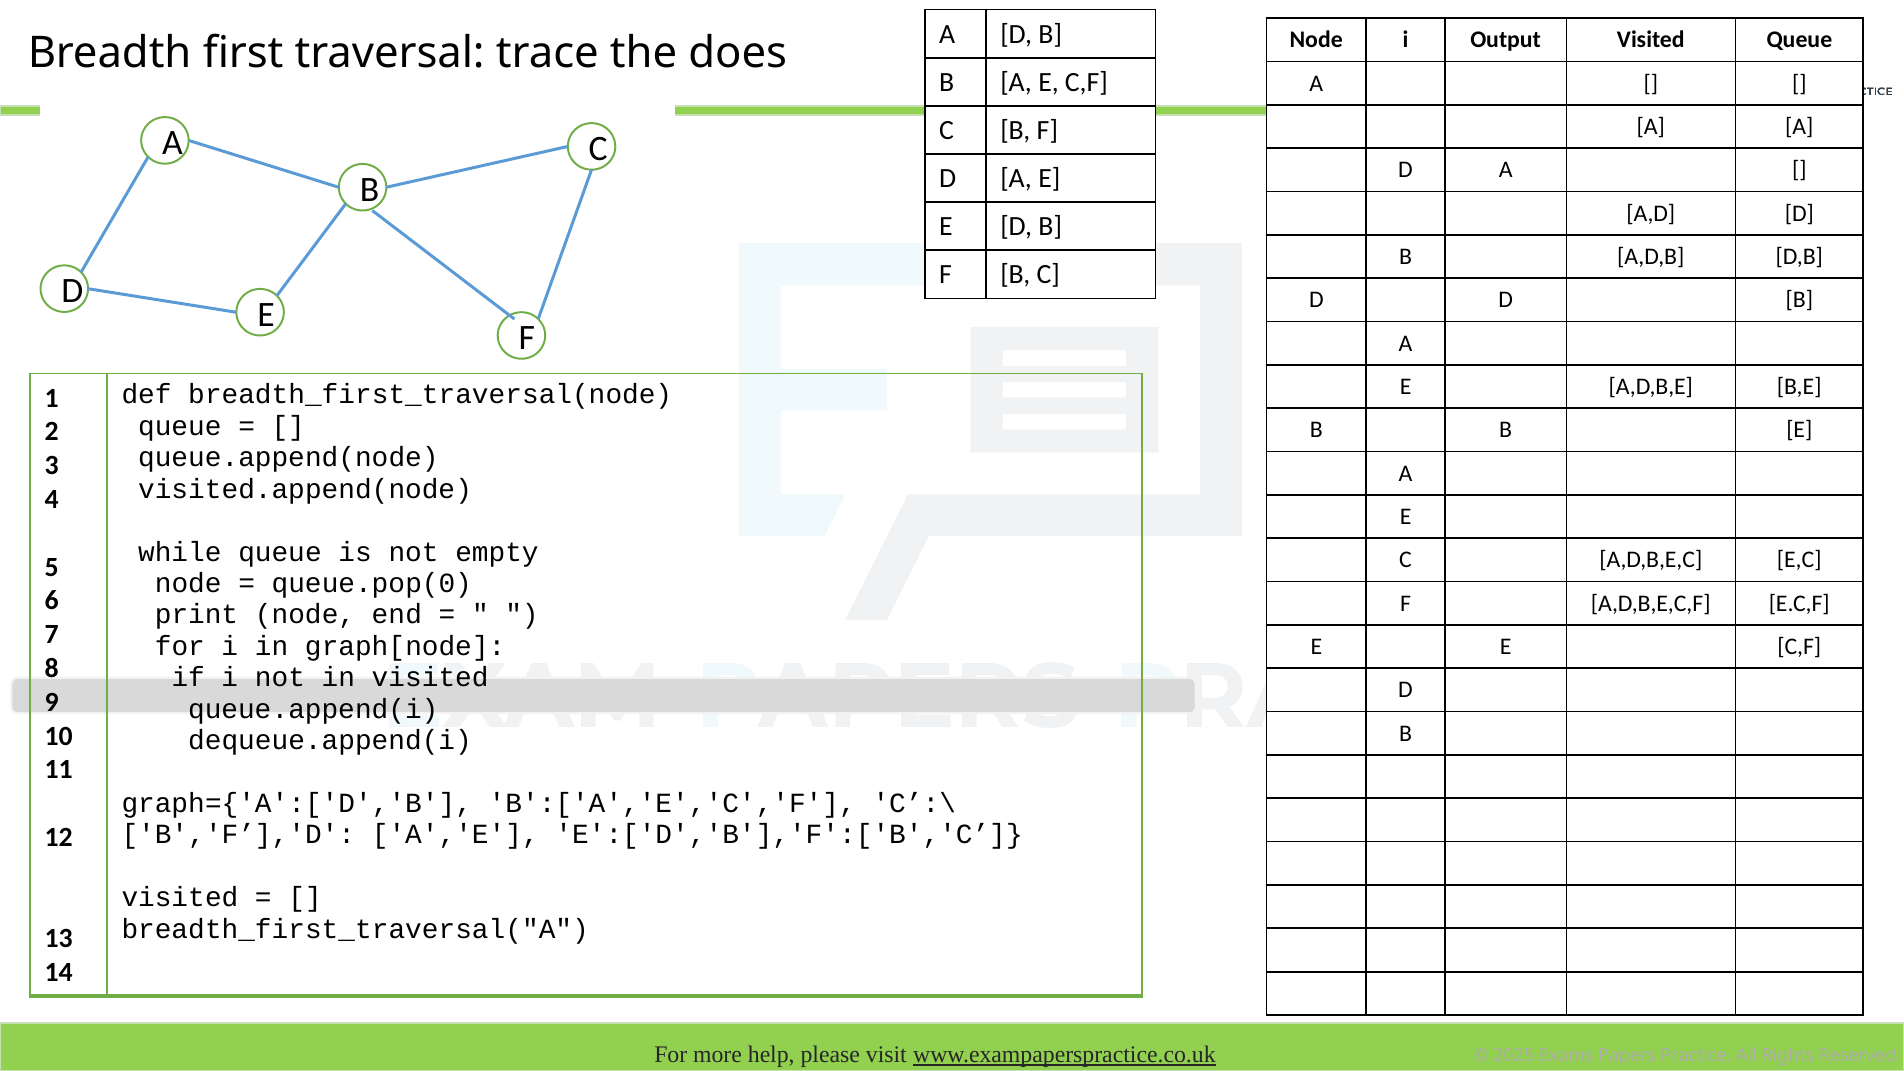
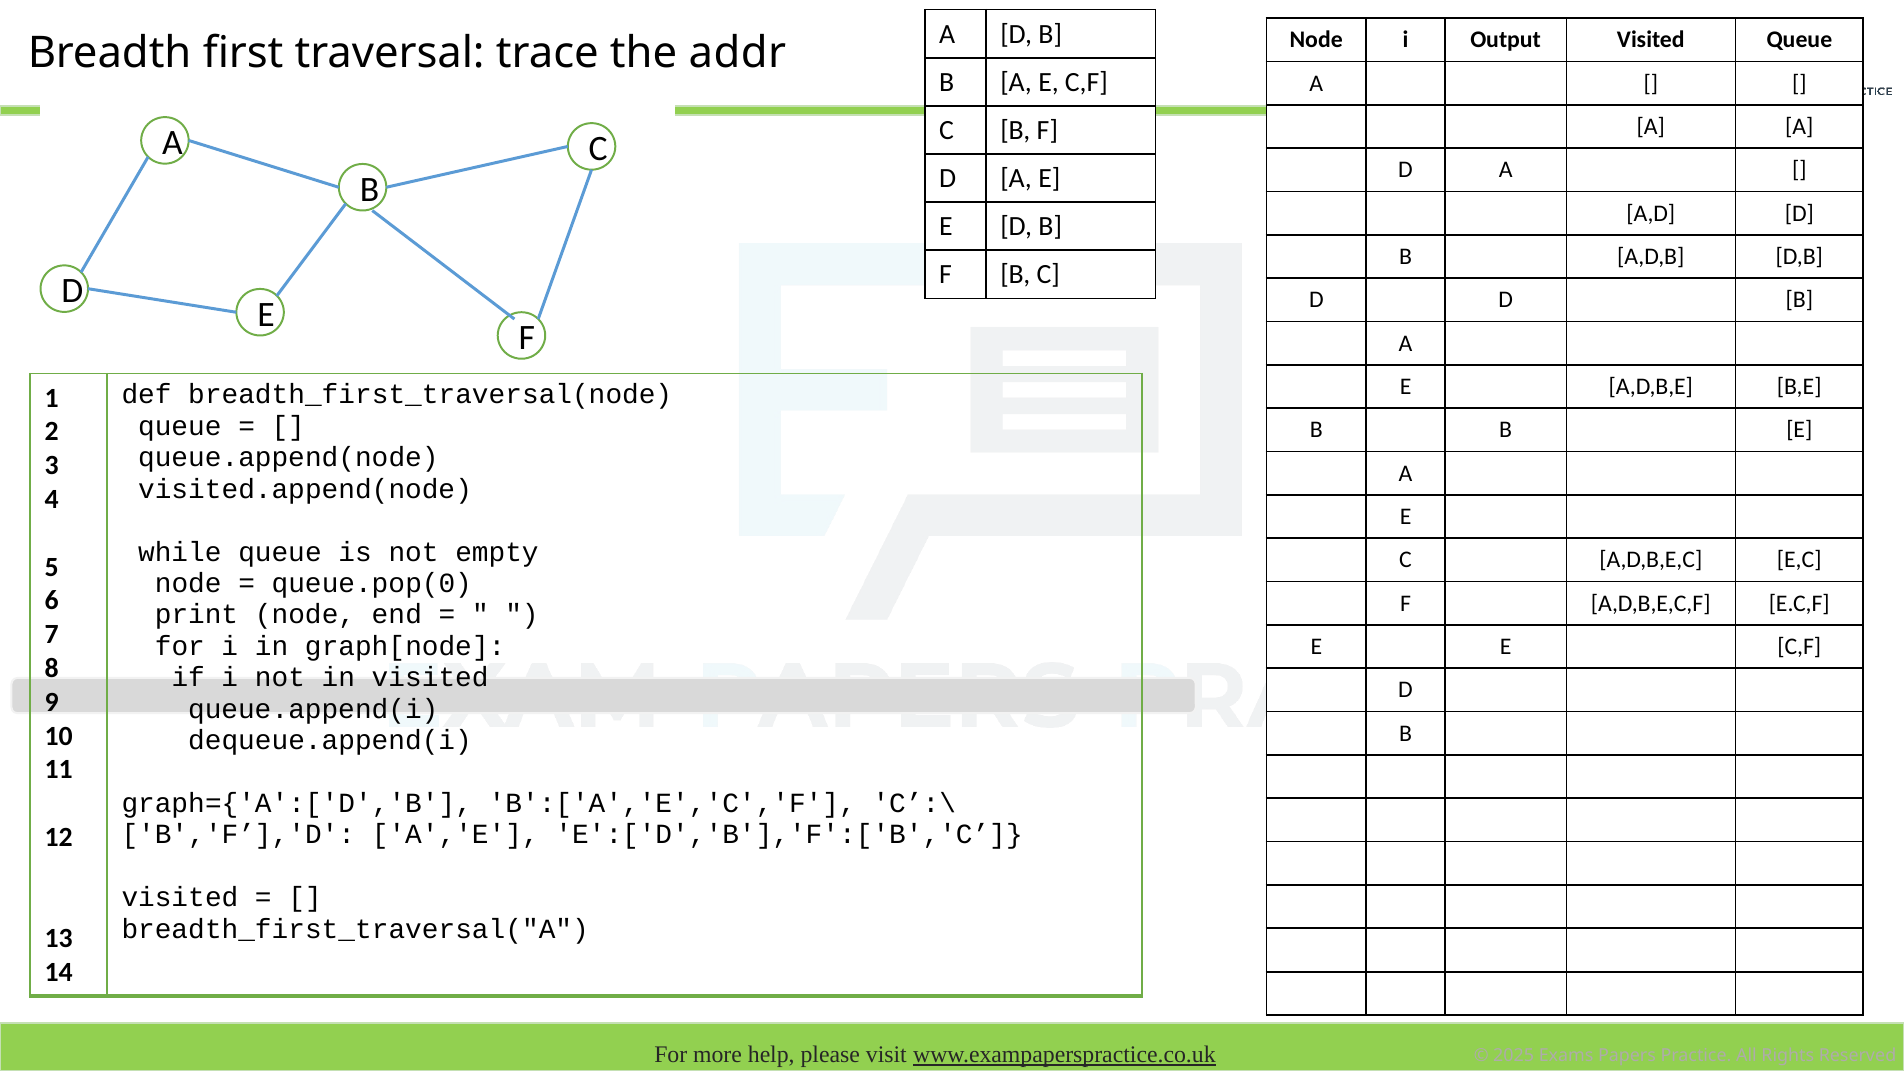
does: does -> addr (737, 53)
